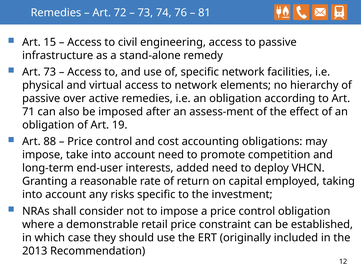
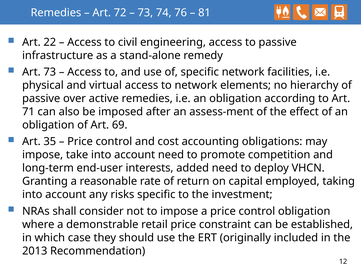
15: 15 -> 22 (50, 42)
19: 19 -> 69 (120, 125)
88: 88 -> 35 (50, 141)
